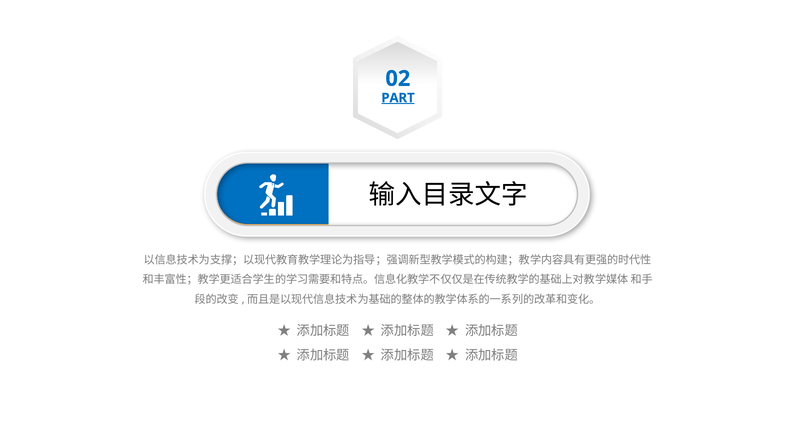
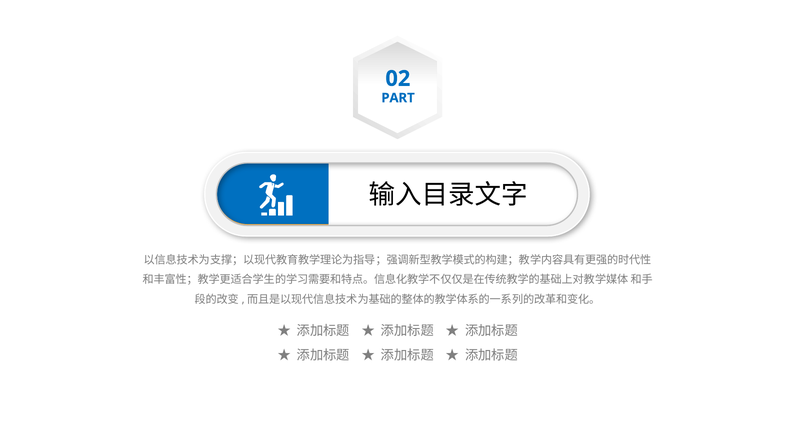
PART underline: present -> none (398, 98)
